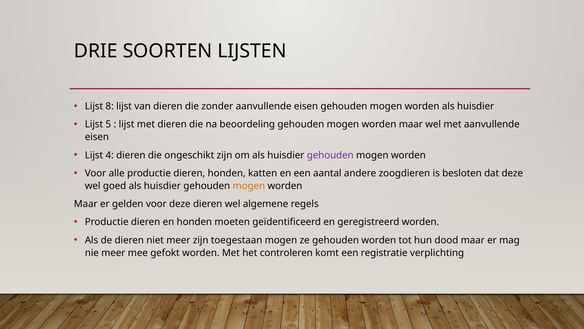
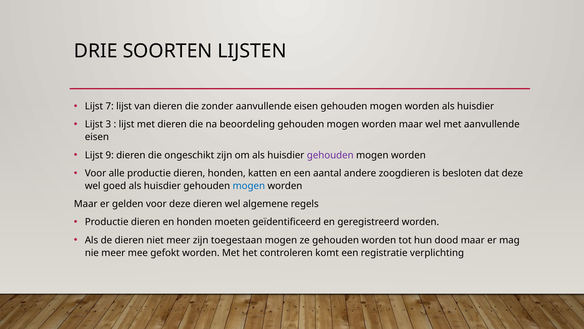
8: 8 -> 7 (110, 106)
5: 5 -> 3 (108, 124)
4: 4 -> 9 (110, 155)
mogen colour: orange -> blue (249, 186)
